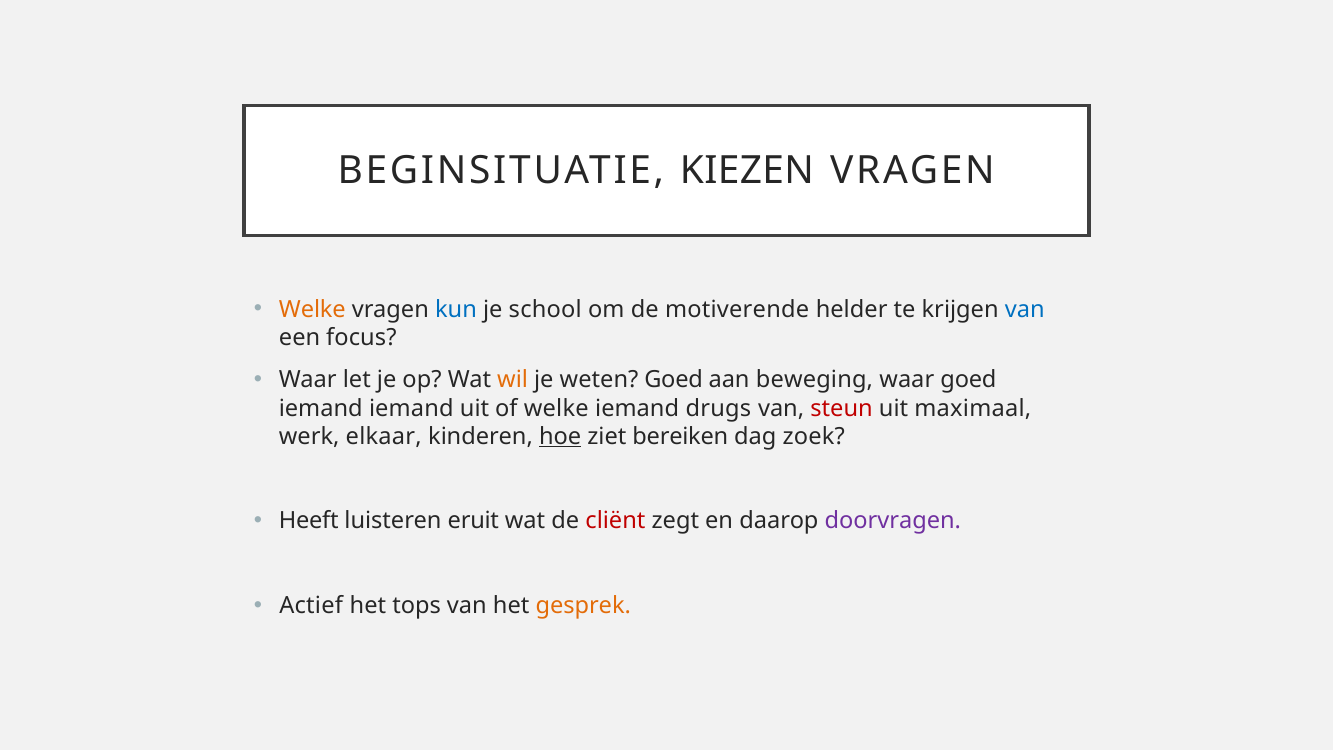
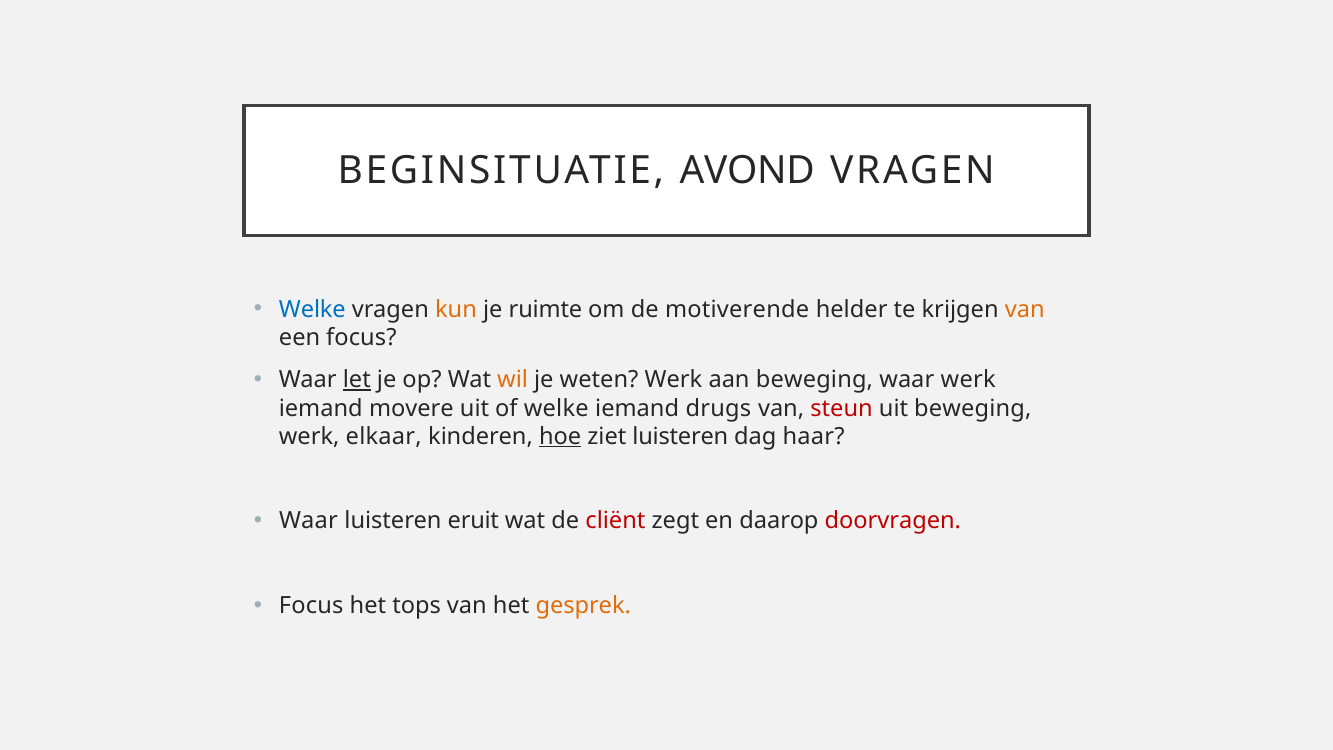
KIEZEN: KIEZEN -> AVOND (747, 170)
Welke colour: orange -> blue (312, 309)
kun colour: blue -> orange (456, 309)
school: school -> ruimte (545, 309)
van colour: blue -> orange (1025, 309)
let underline: none -> present (357, 380)
weten Goed: Goed -> Werk (673, 380)
waar goed: goed -> werk (968, 380)
iemand iemand: iemand -> movere (411, 408)
uit maximaal: maximaal -> beweging (973, 408)
ziet bereiken: bereiken -> luisteren (680, 437)
zoek: zoek -> haar (814, 437)
Heeft: Heeft -> Waar (308, 521)
doorvragen colour: purple -> red (893, 521)
Actief: Actief -> Focus (311, 605)
